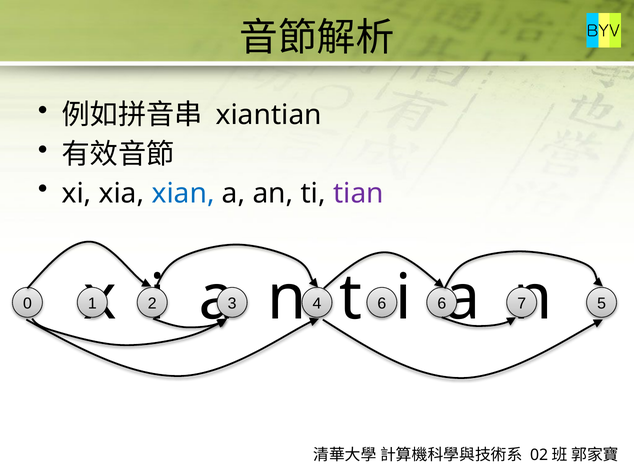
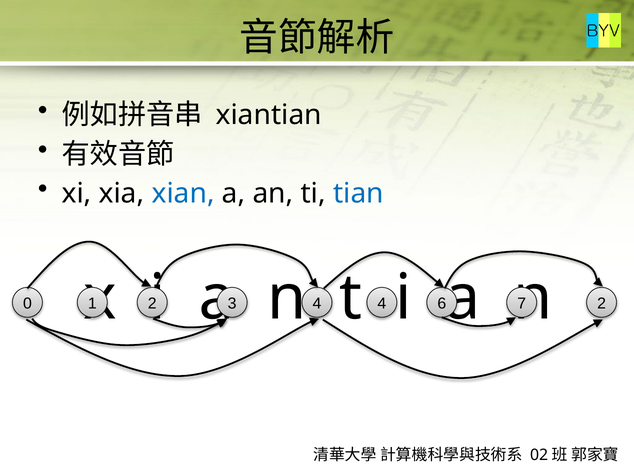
tian colour: purple -> blue (358, 194)
4 6: 6 -> 4 (382, 304)
5: 5 -> 2 (602, 304)
